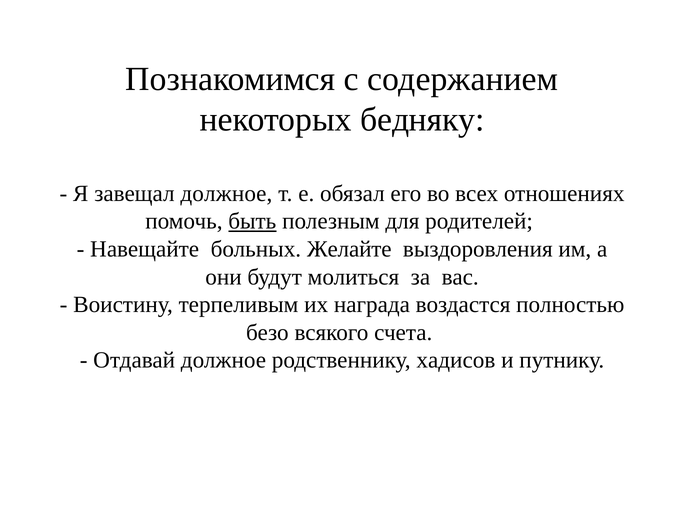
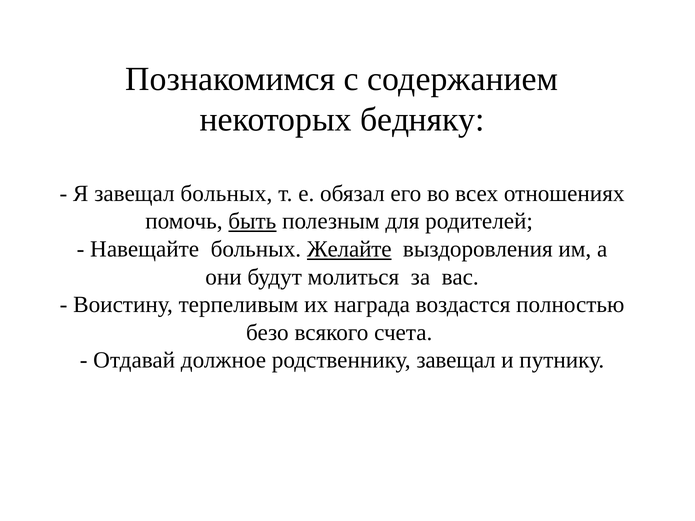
завещал должное: должное -> больных (226, 194)
Желайте underline: none -> present (349, 249)
родственнику хадисов: хадисов -> завещал (456, 360)
